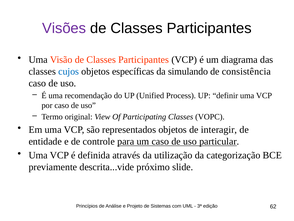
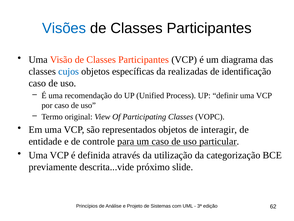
Visões colour: purple -> blue (64, 28)
simulando: simulando -> realizadas (188, 71)
consistência: consistência -> identificação (246, 71)
